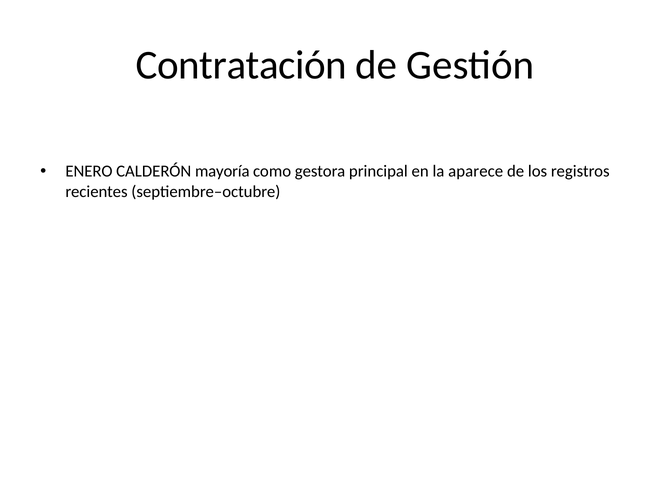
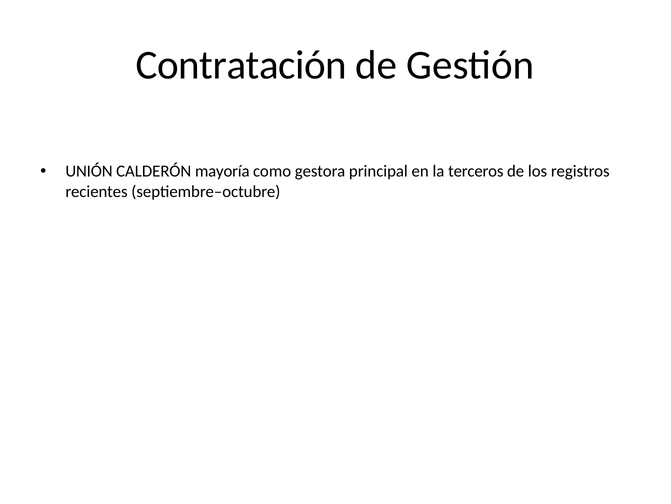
ENERO: ENERO -> UNIÓN (89, 171)
aparece: aparece -> terceros (476, 171)
